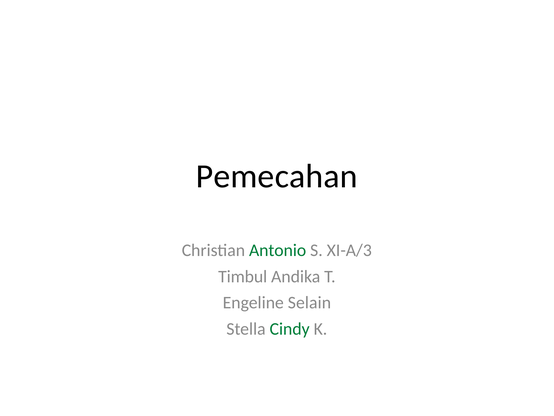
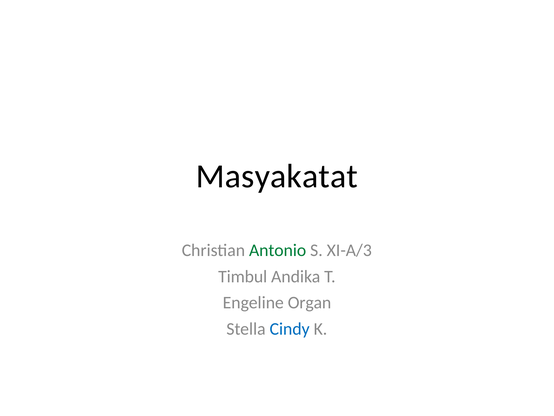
Pemecahan: Pemecahan -> Masyakatat (277, 176)
Selain: Selain -> Organ (310, 302)
Cindy colour: green -> blue (290, 329)
